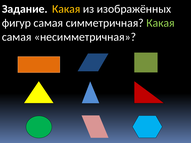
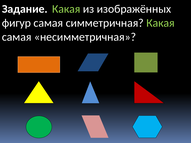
Какая colour: yellow -> light green (66, 9)
